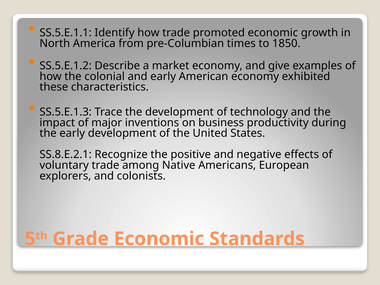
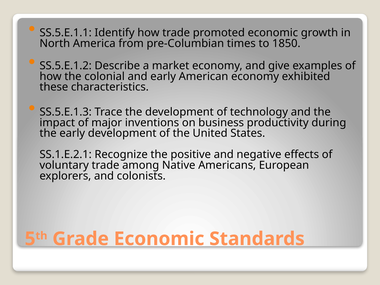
SS.8.E.2.1: SS.8.E.2.1 -> SS.1.E.2.1 (66, 155)
